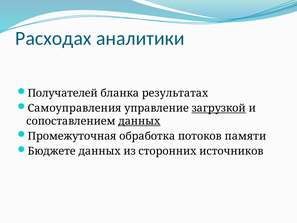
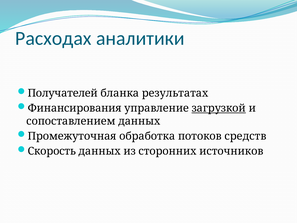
Самоуправления: Самоуправления -> Финансирования (75, 108)
данных underline: present -> none (139, 121)
памяти: памяти -> средств (245, 136)
Бюджете: Бюджете -> Скорость (52, 151)
